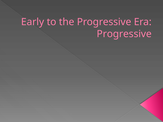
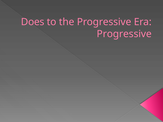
Early: Early -> Does (33, 22)
